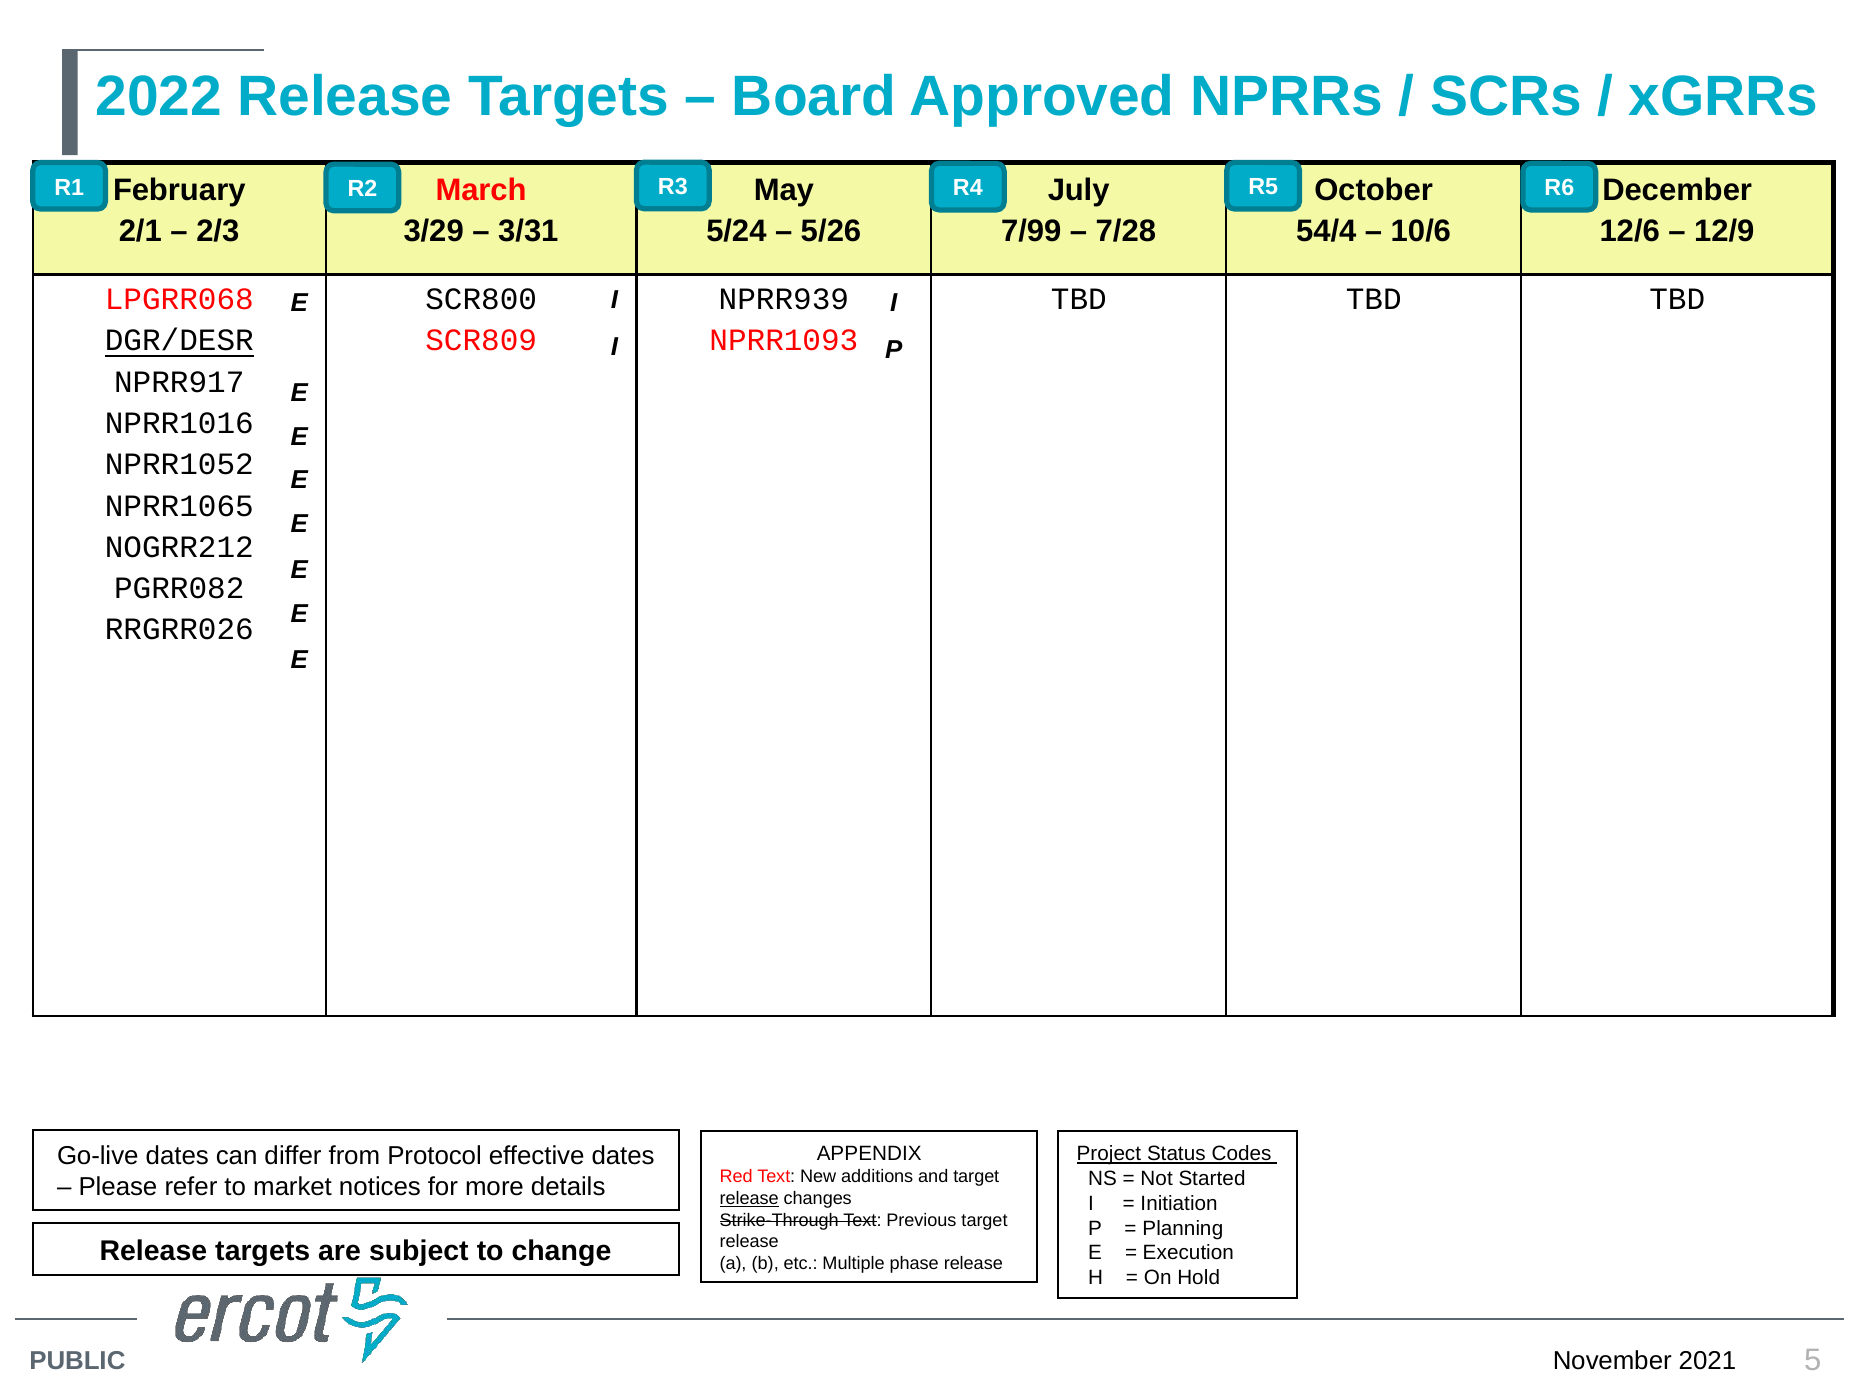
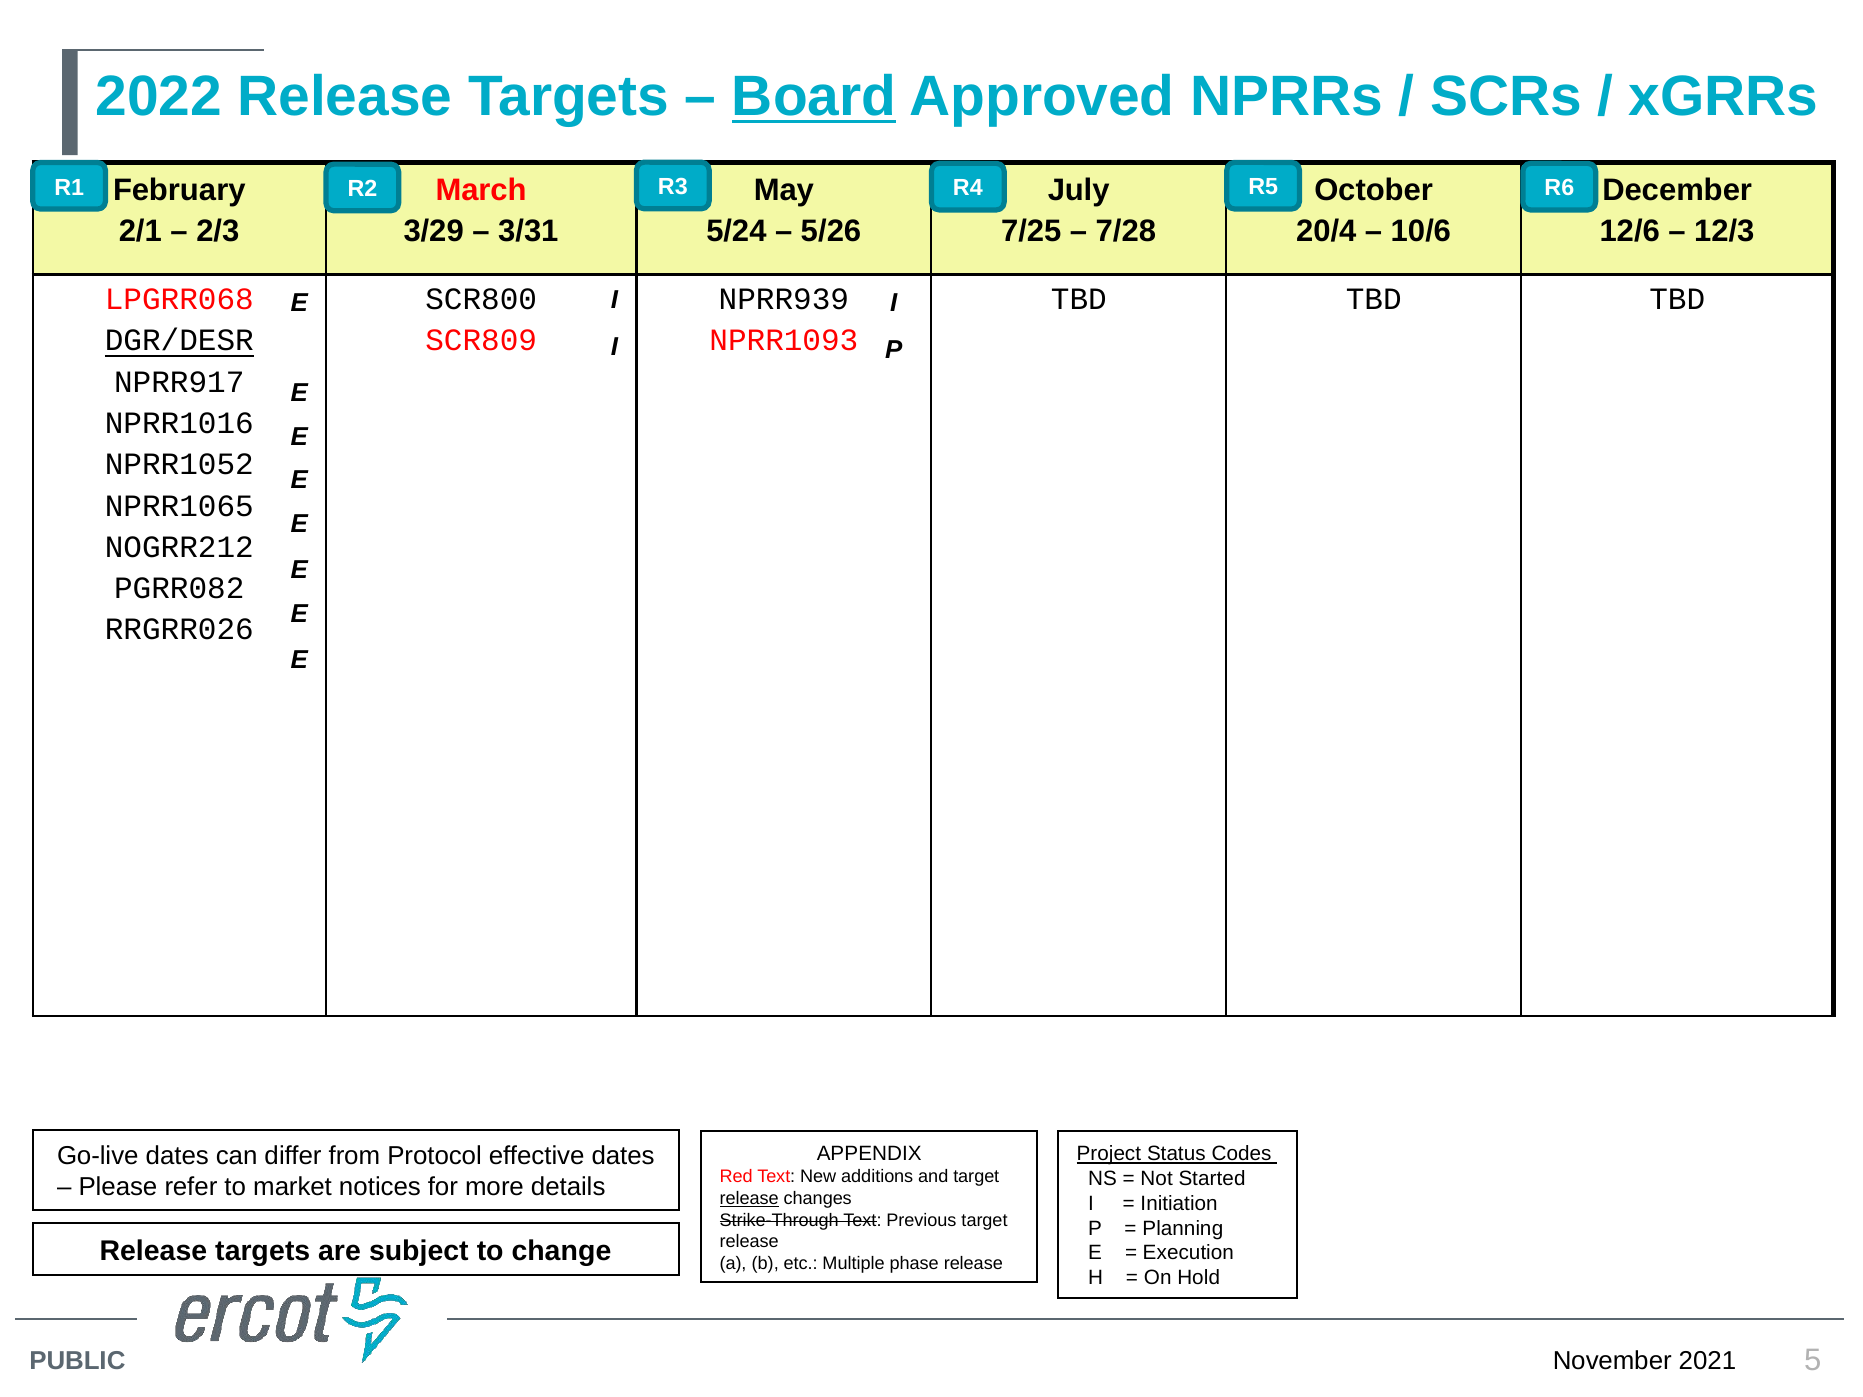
Board underline: none -> present (814, 97)
7/99: 7/99 -> 7/25 (1031, 231)
54/4: 54/4 -> 20/4 (1326, 231)
12/9: 12/9 -> 12/3 (1724, 231)
